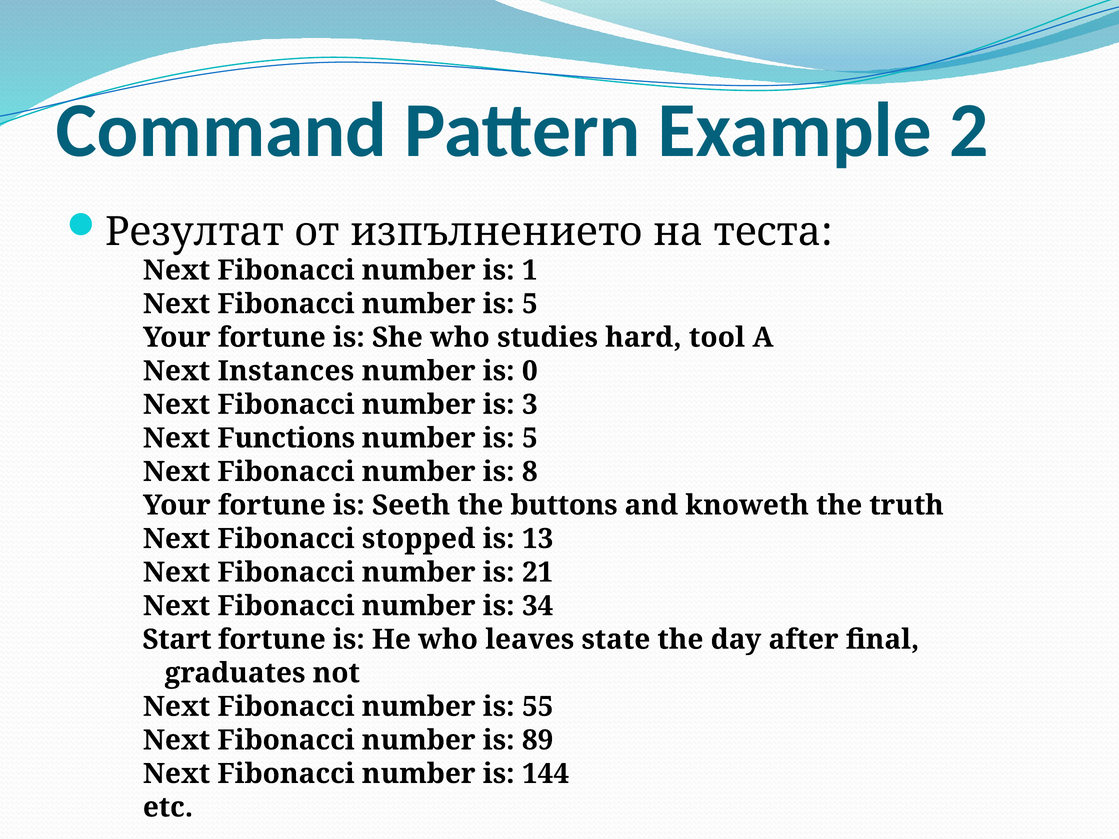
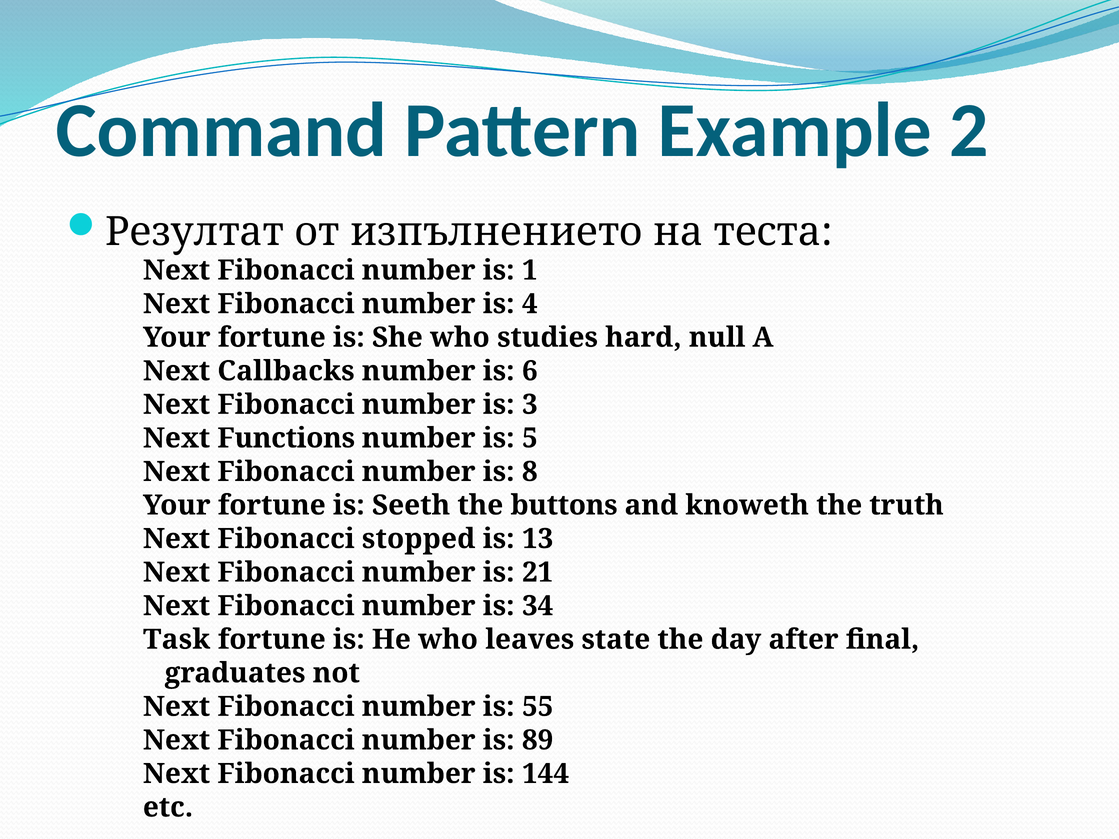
Fibonacci number is 5: 5 -> 4 (530, 304)
tool: tool -> null (717, 338)
Instances: Instances -> Callbacks (286, 371)
0: 0 -> 6 (530, 371)
Start: Start -> Task (177, 640)
